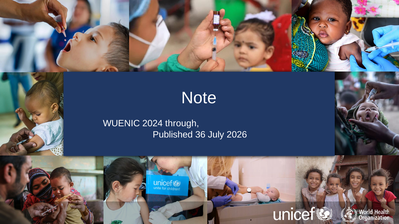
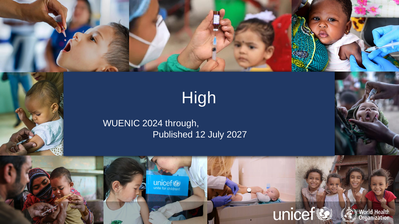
Note: Note -> High (199, 98)
36: 36 -> 12 (200, 135)
2026: 2026 -> 2027 (237, 135)
